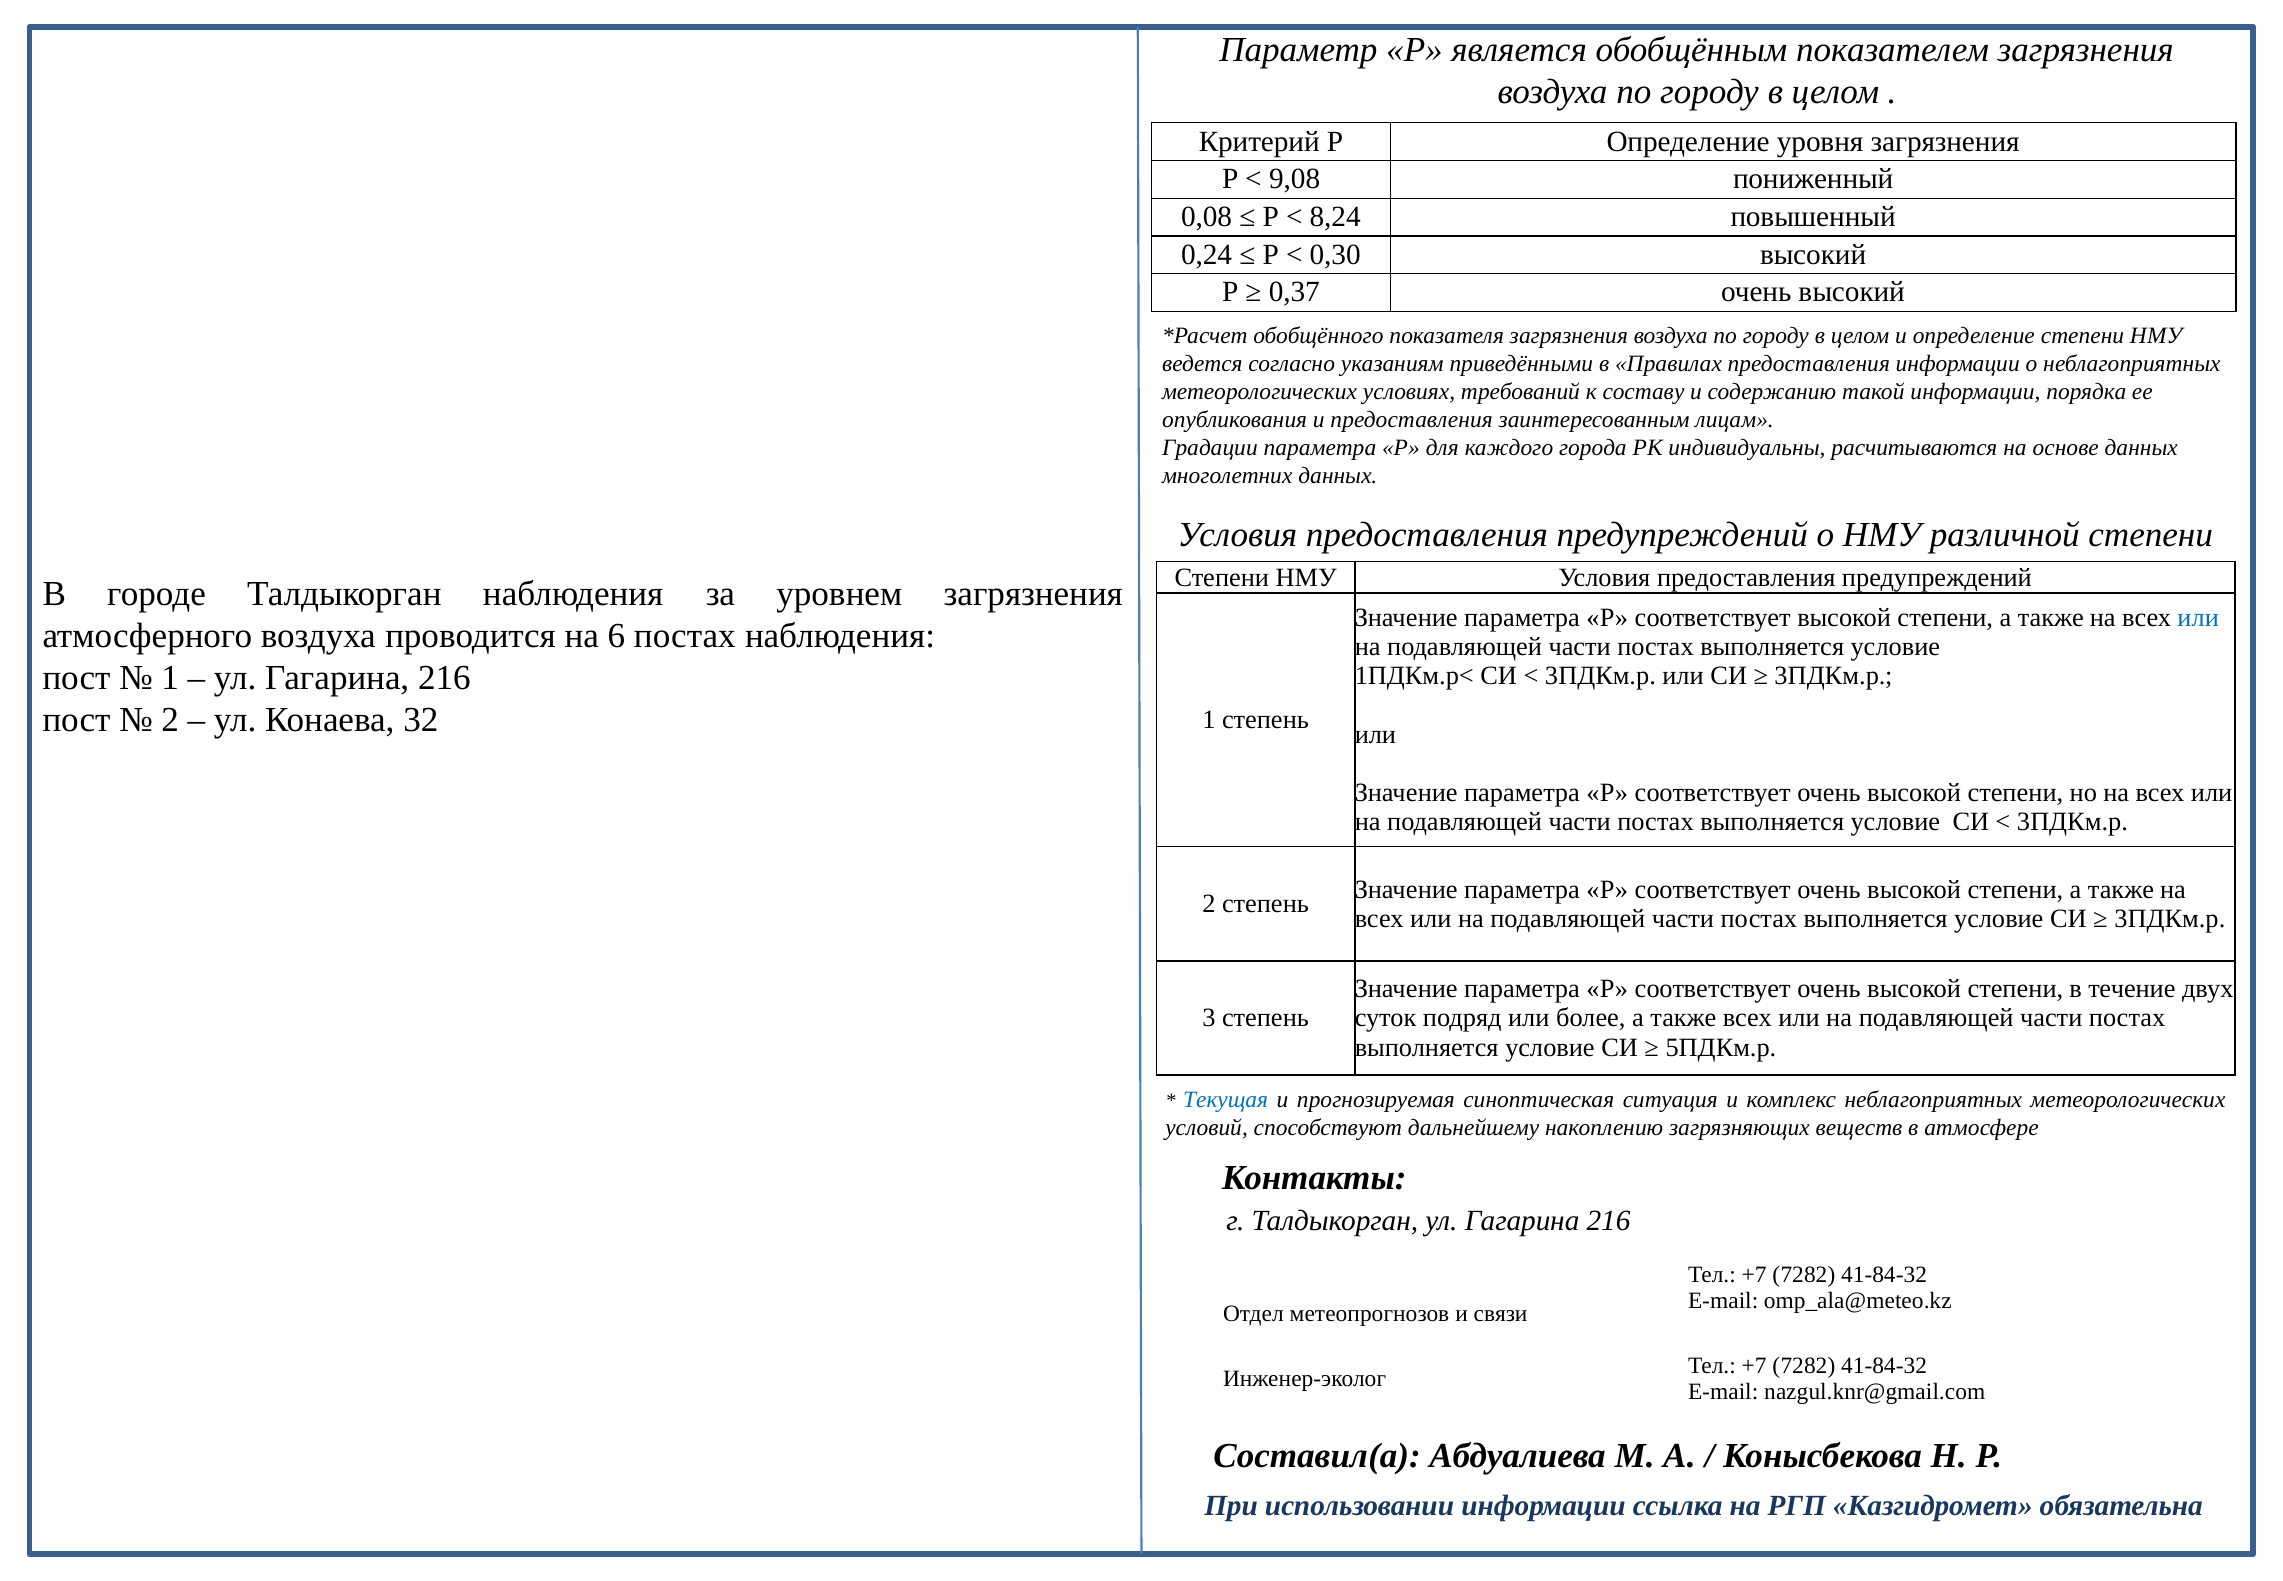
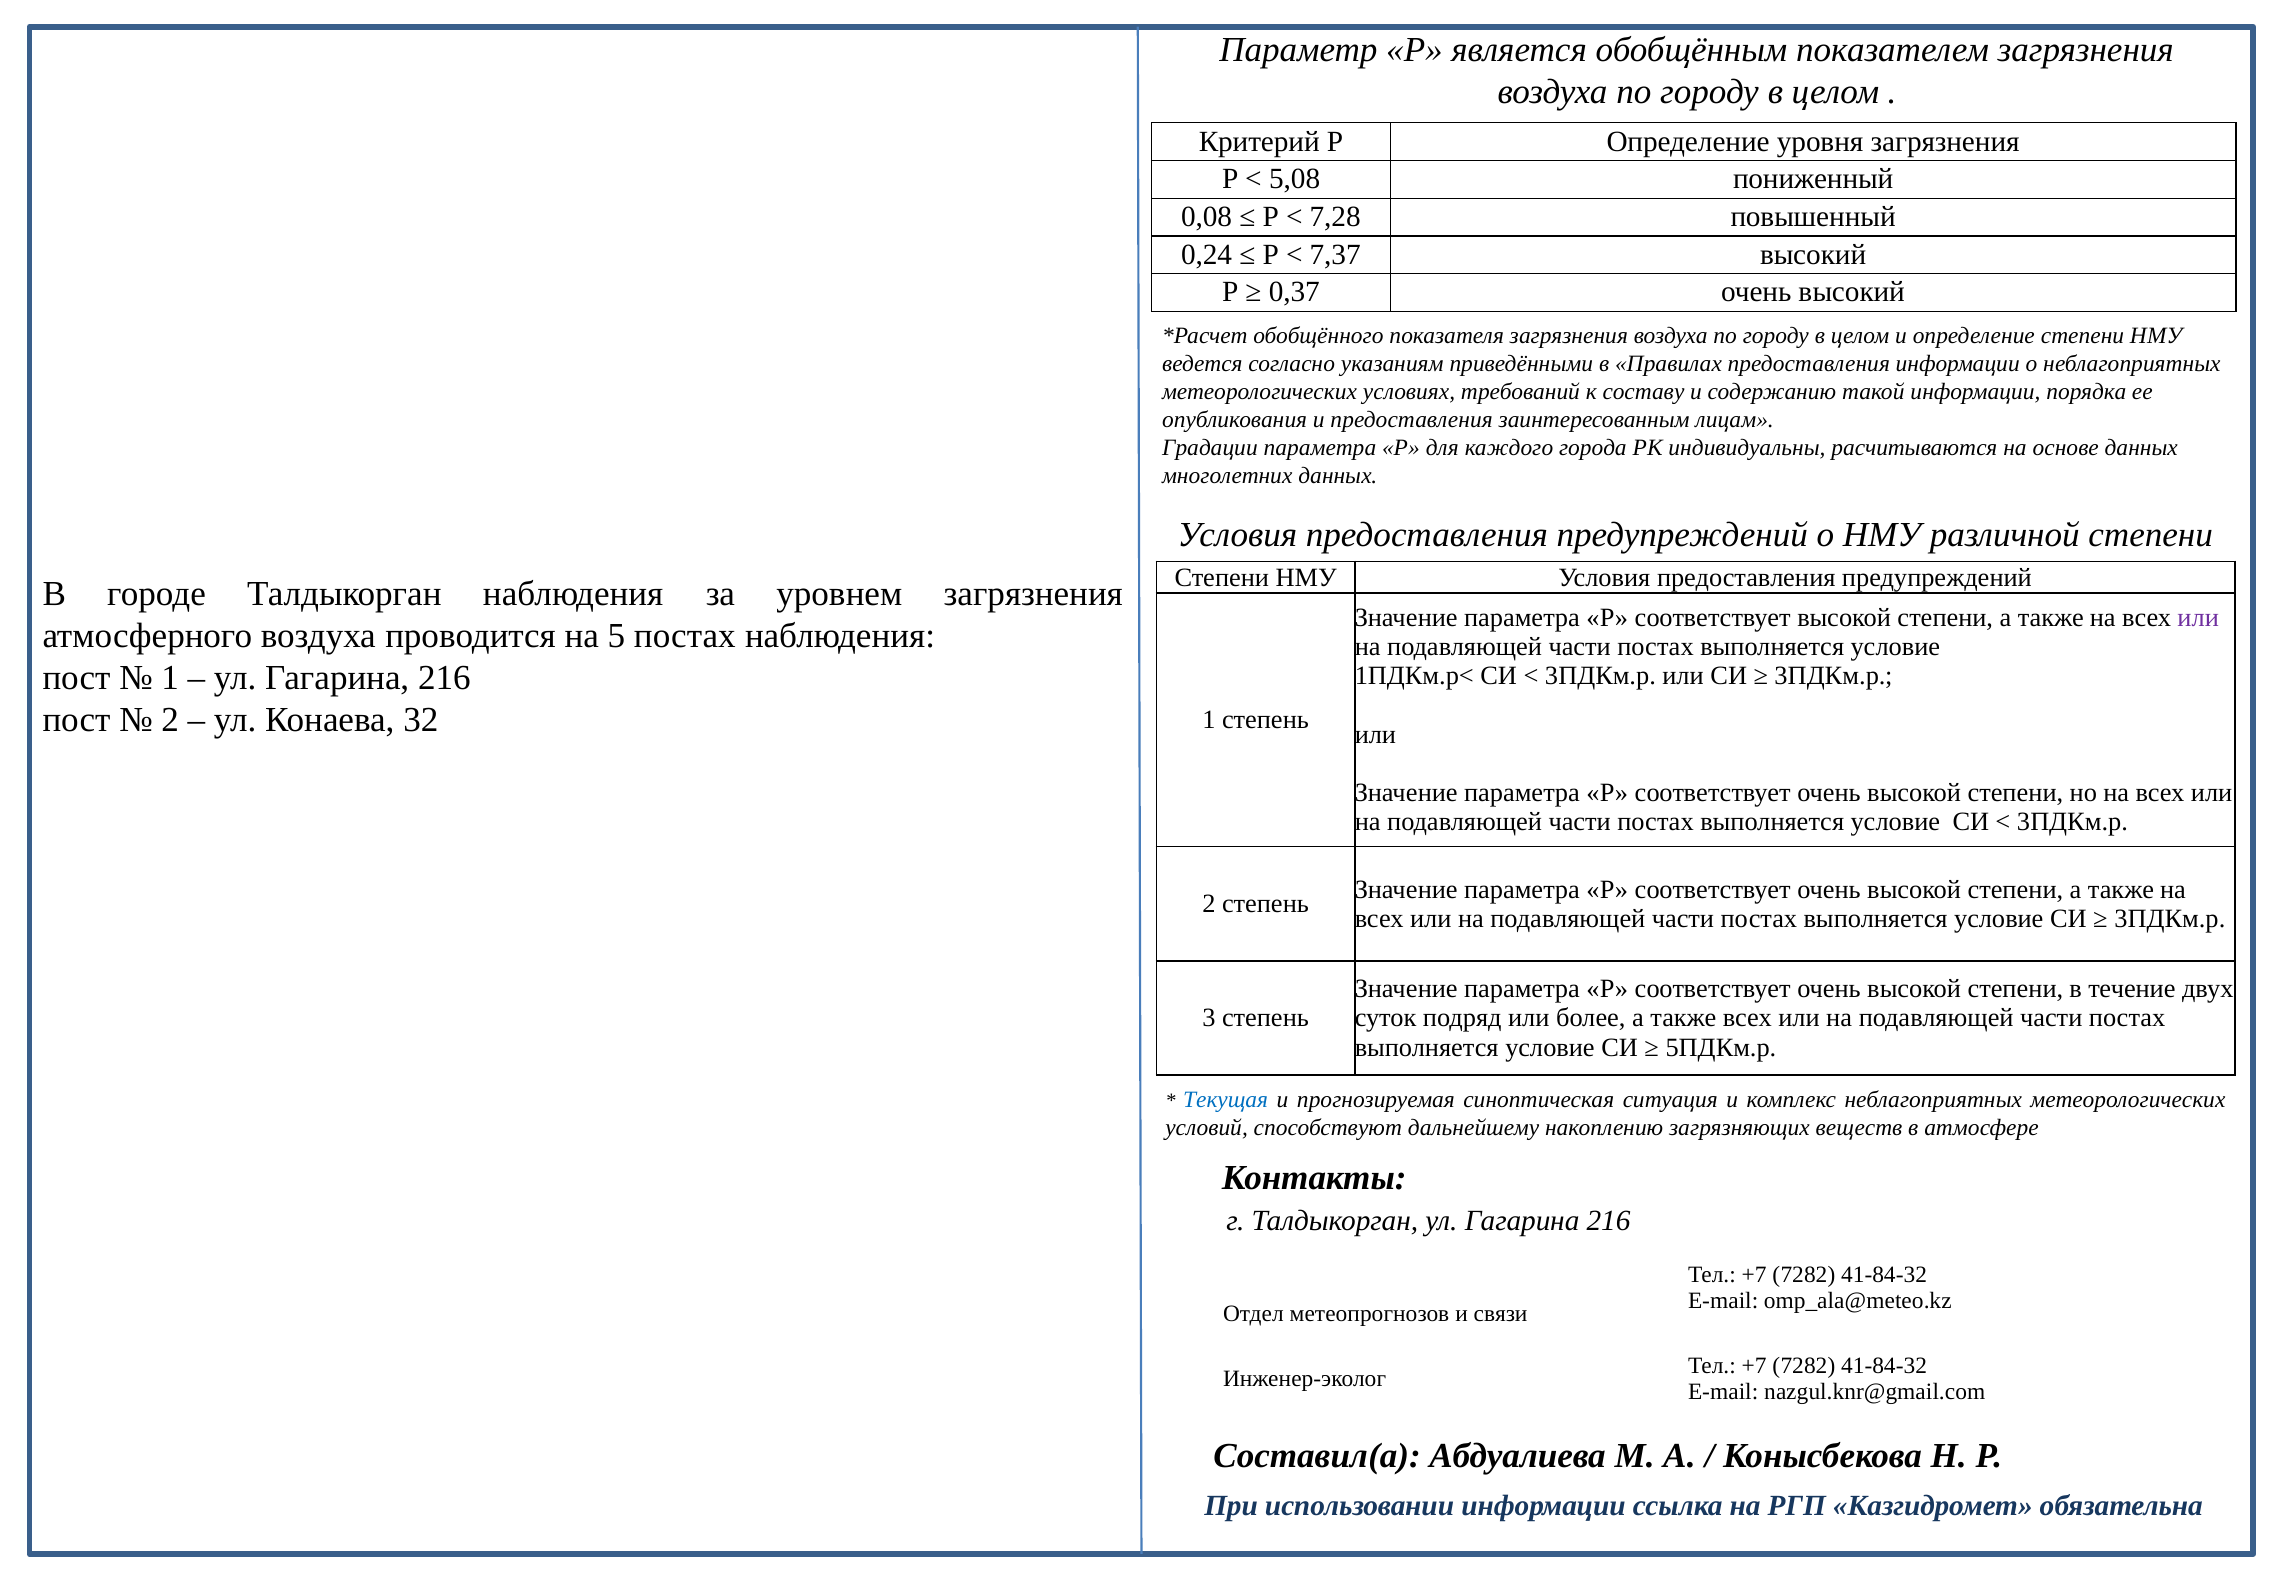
9,08: 9,08 -> 5,08 (1295, 179)
8,24: 8,24 -> 7,28 (1335, 217)
0,30: 0,30 -> 7,37 (1335, 254)
или colour: blue -> purple (2198, 618)
6: 6 -> 5 (616, 636)
